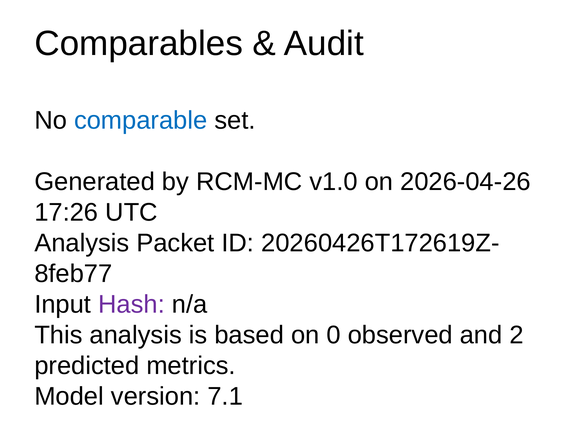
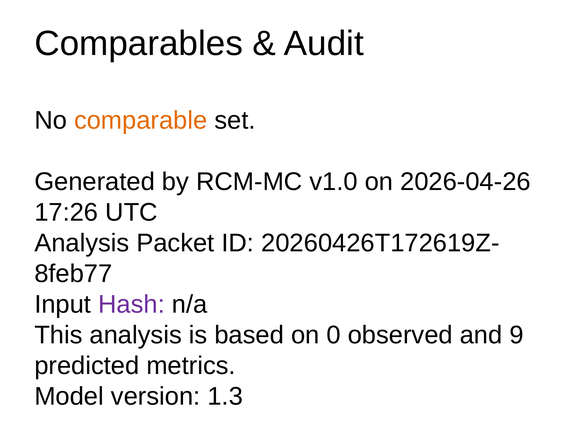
comparable colour: blue -> orange (141, 120)
2: 2 -> 9 (517, 335)
7.1: 7.1 -> 1.3 (225, 396)
